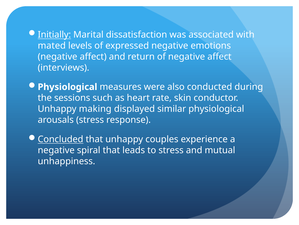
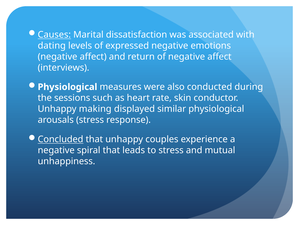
Initially: Initially -> Causes (54, 35)
mated: mated -> dating (52, 45)
